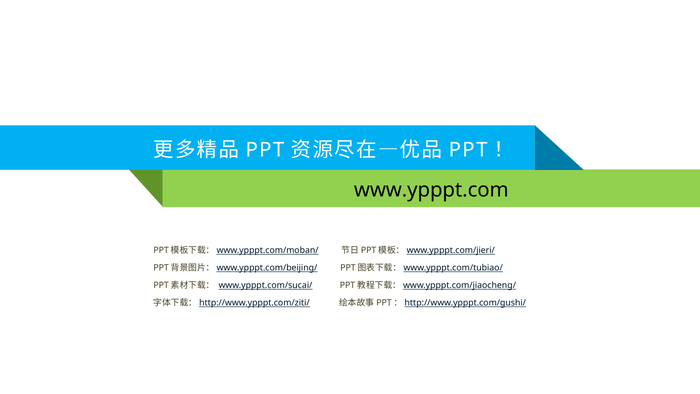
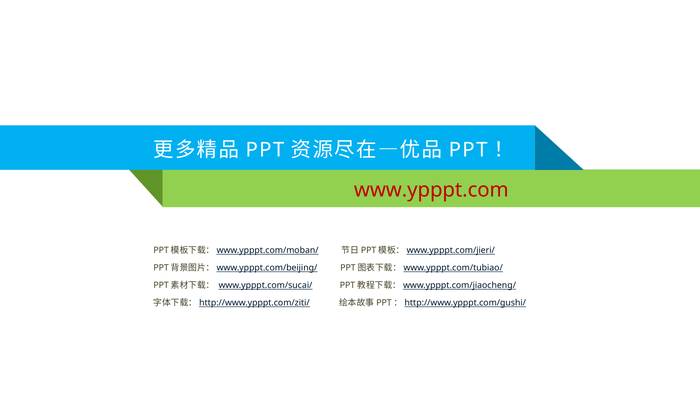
www.ypppt.com colour: black -> red (431, 190)
